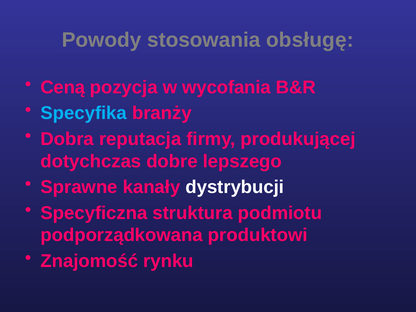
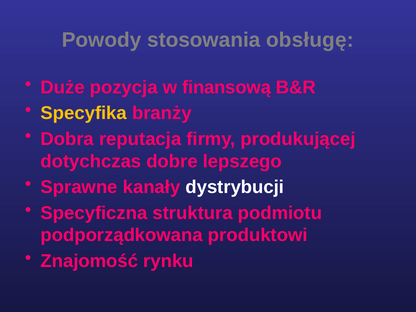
Ceną: Ceną -> Duże (63, 87)
wycofania: wycofania -> finansową (227, 87)
Specyfika colour: light blue -> yellow (84, 113)
